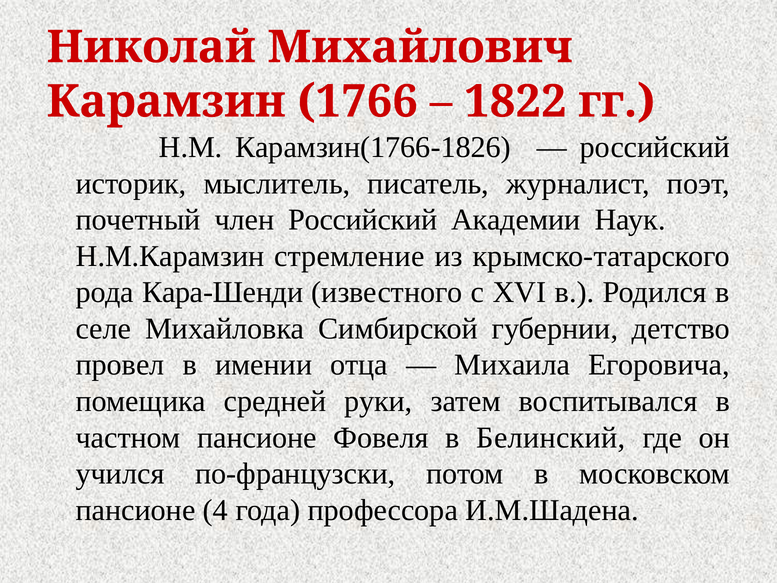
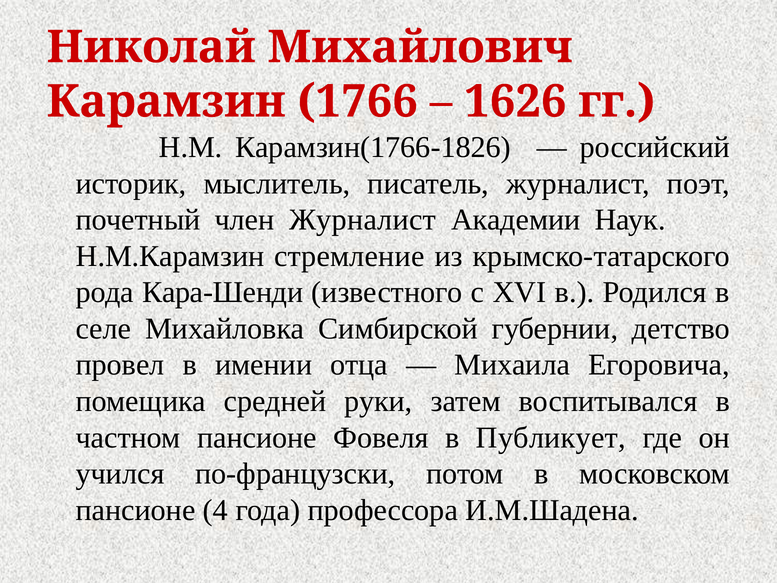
1822: 1822 -> 1626 (515, 102)
член Российский: Российский -> Журналист (363, 220)
Белинский: Белинский -> Публикует (551, 437)
